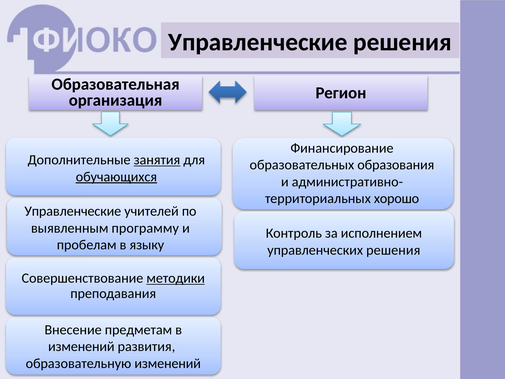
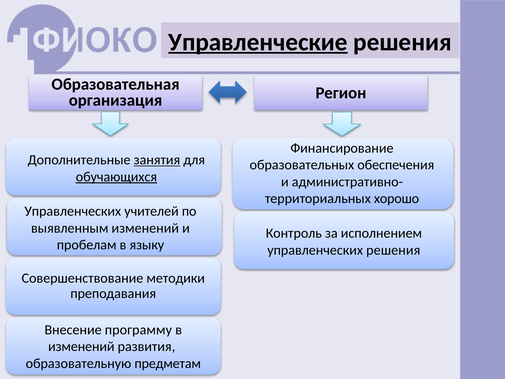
Управленческие underline: none -> present (258, 42)
образования: образования -> обеспечения (396, 165)
Управленческие: Управленческие -> Управленческих (73, 211)
выявленным программу: программу -> изменений (145, 228)
методики underline: present -> none (176, 278)
предметам: предметам -> программу (138, 330)
образовательную изменений: изменений -> предметам (168, 363)
